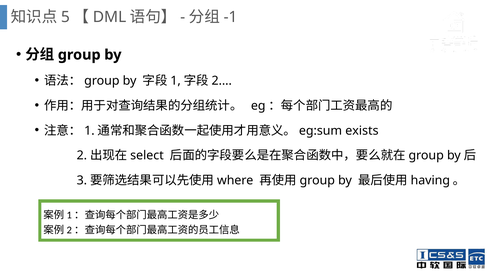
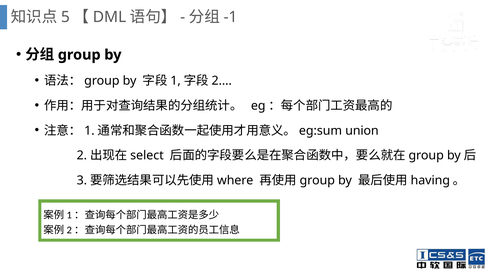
exists: exists -> union (362, 131)
